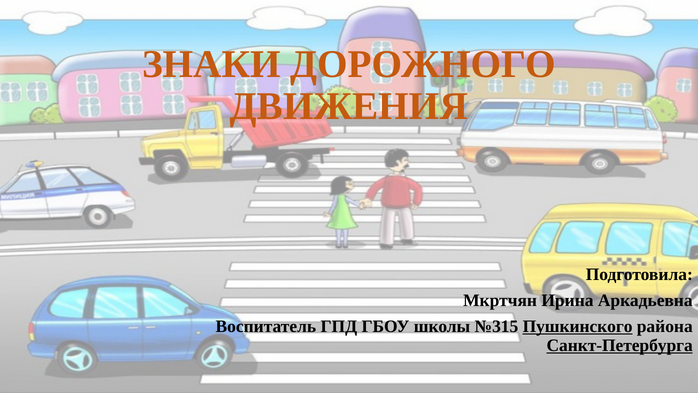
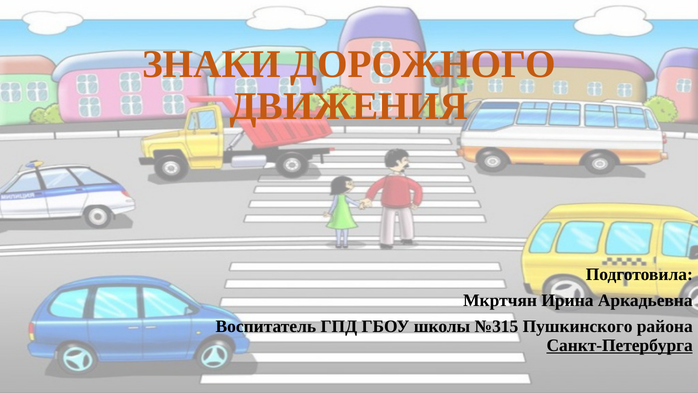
Пушкинского underline: present -> none (578, 326)
